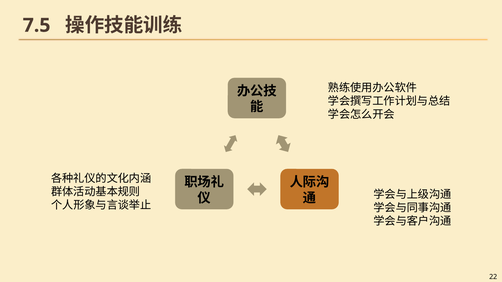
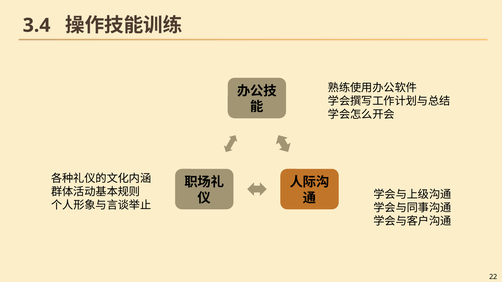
7.5: 7.5 -> 3.4 (37, 25)
